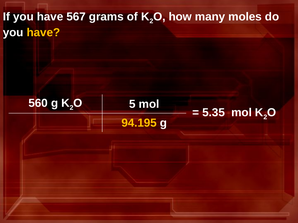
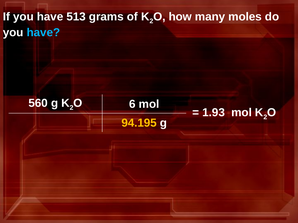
567: 567 -> 513 (76, 17)
have colour: yellow -> light blue (43, 33)
5: 5 -> 6 (132, 104)
5.35: 5.35 -> 1.93 (214, 113)
